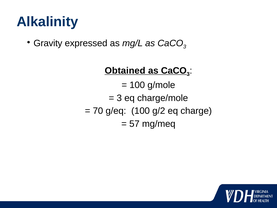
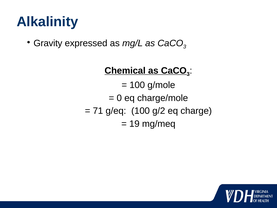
Obtained: Obtained -> Chemical (125, 70)
3: 3 -> 0 (119, 98)
70: 70 -> 71 (98, 111)
57: 57 -> 19 (134, 124)
